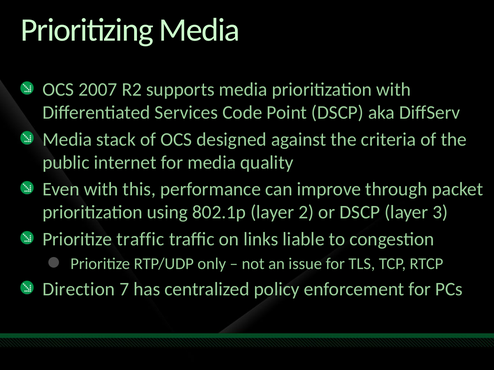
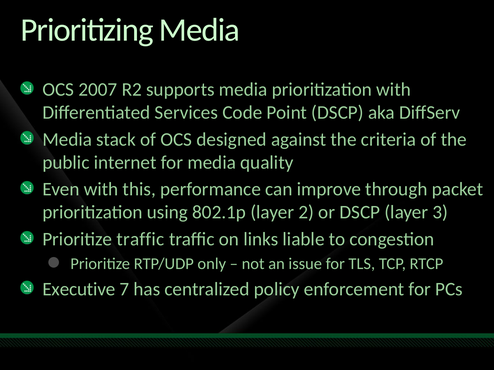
Direction: Direction -> Executive (79, 289)
